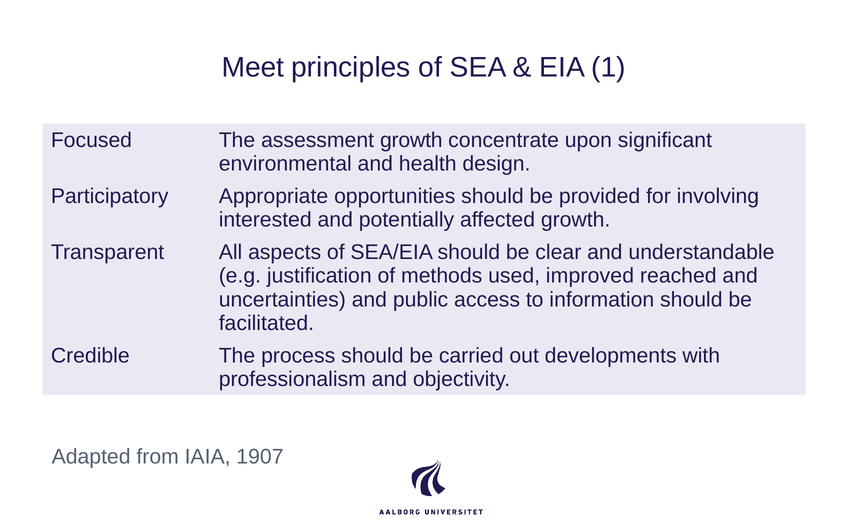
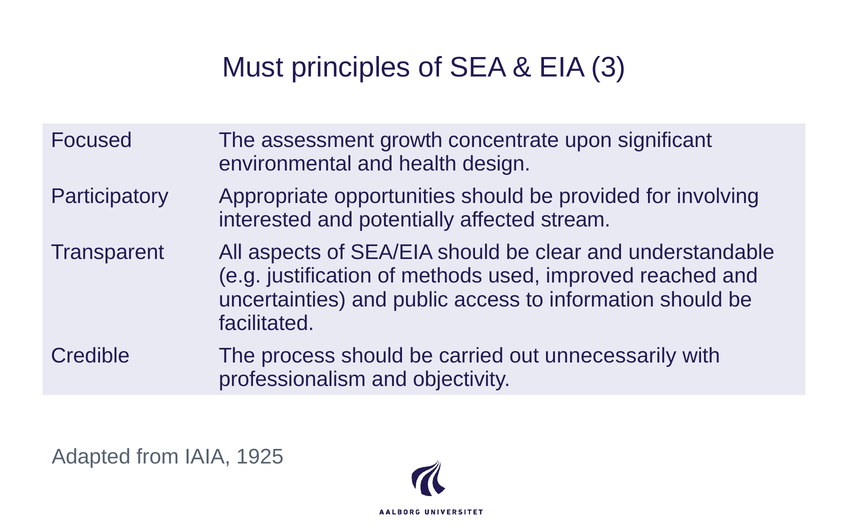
Meet: Meet -> Must (253, 67)
1: 1 -> 3 (608, 67)
affected growth: growth -> stream (576, 220)
developments: developments -> unnecessarily (611, 356)
1907: 1907 -> 1925 (260, 457)
